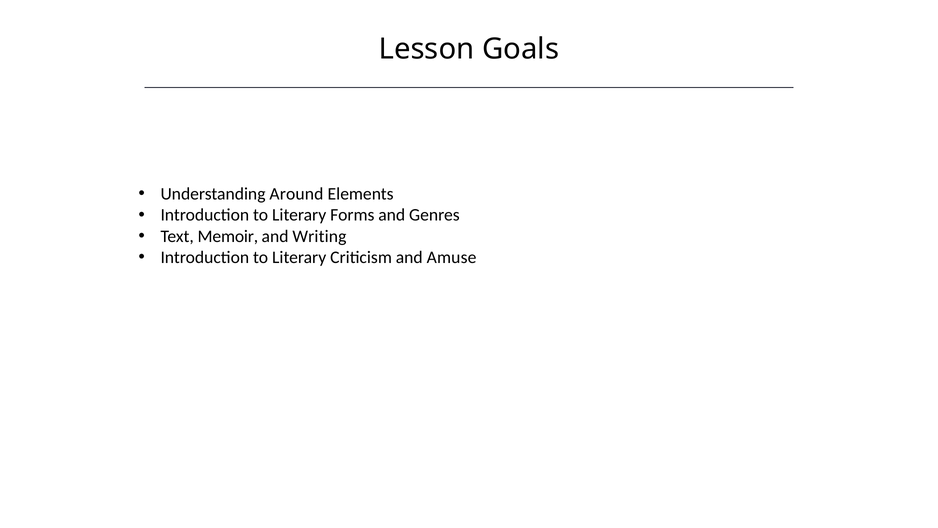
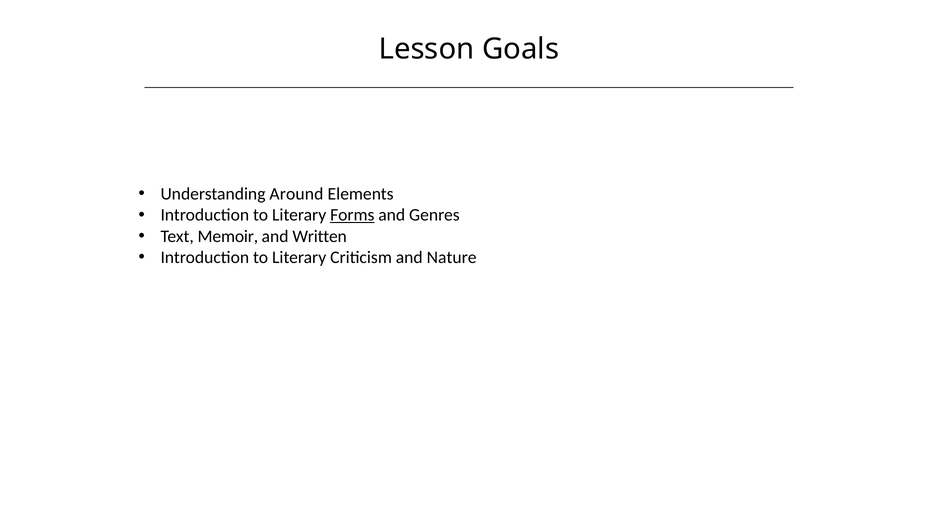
Forms underline: none -> present (352, 215)
Writing: Writing -> Written (320, 236)
Amuse: Amuse -> Nature (452, 257)
